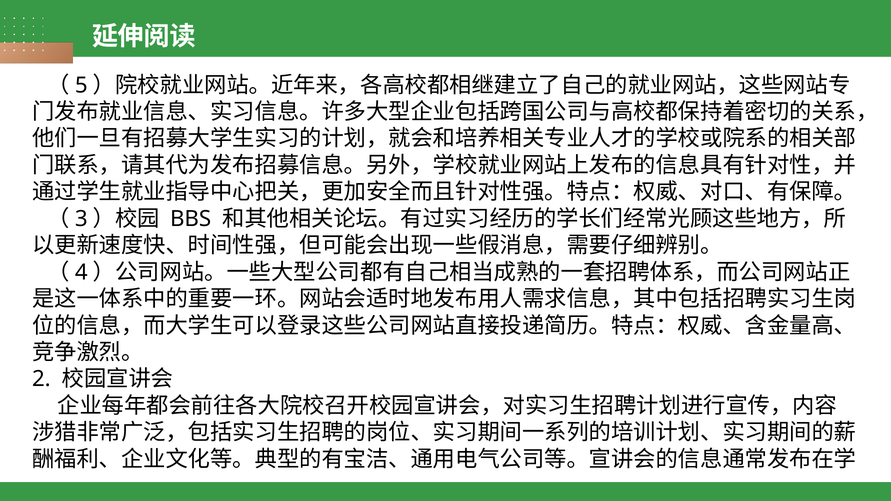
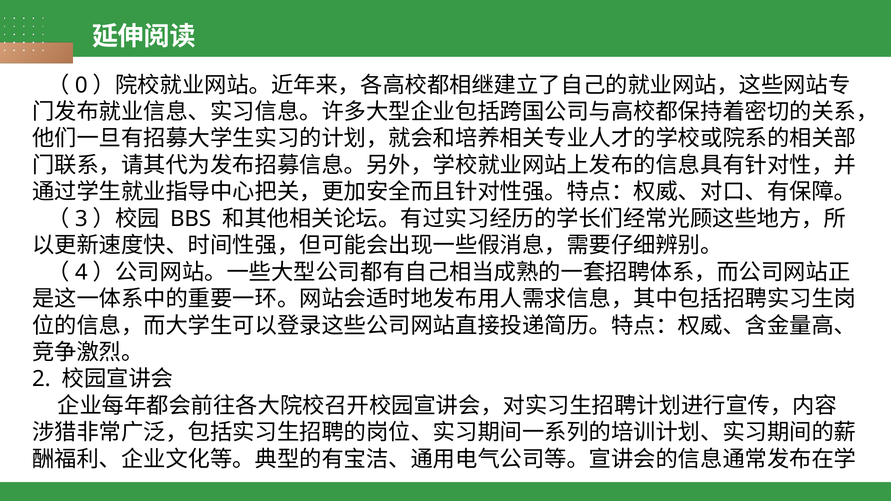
5: 5 -> 0 (81, 85)
